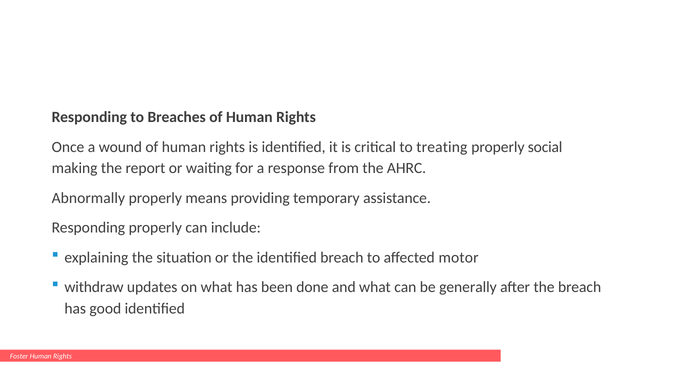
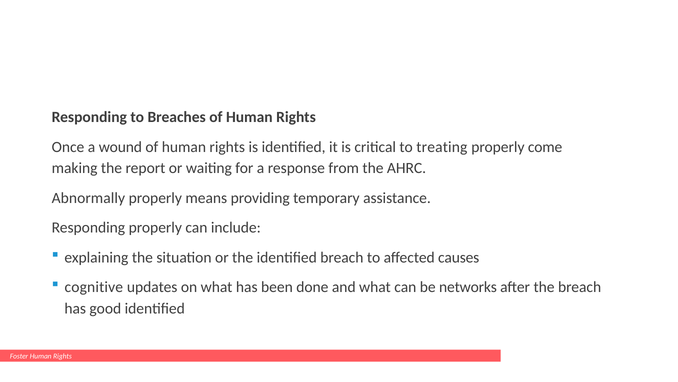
social: social -> come (545, 147)
motor: motor -> causes (459, 257)
withdraw: withdraw -> cognitive (94, 287)
generally: generally -> networks (468, 287)
